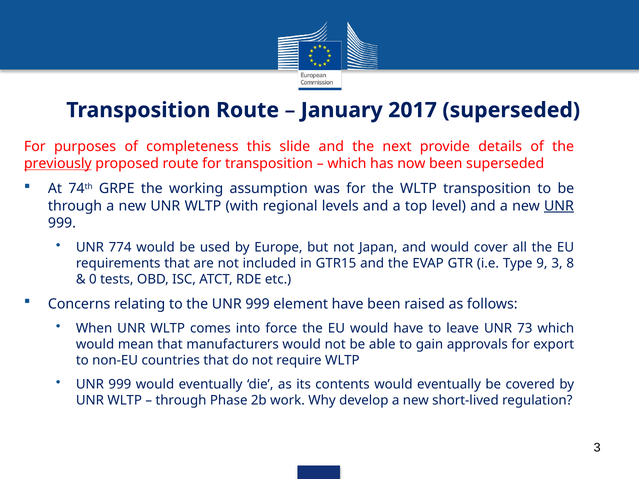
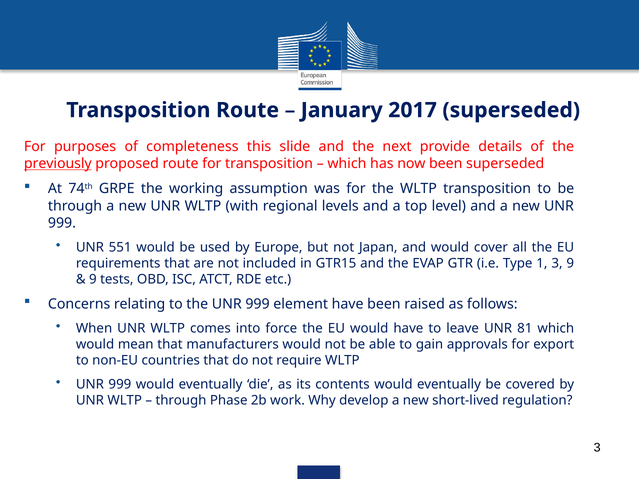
UNR underline: present -> none (559, 206)
774: 774 -> 551 (120, 247)
9: 9 -> 1 (542, 263)
3 8: 8 -> 9 (570, 263)
0: 0 -> 9 (93, 279)
73: 73 -> 81 (525, 329)
